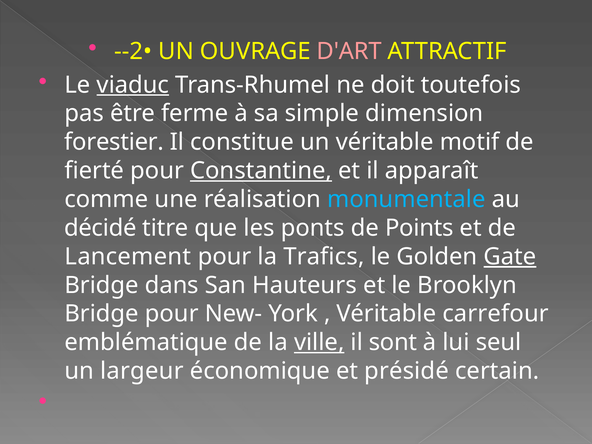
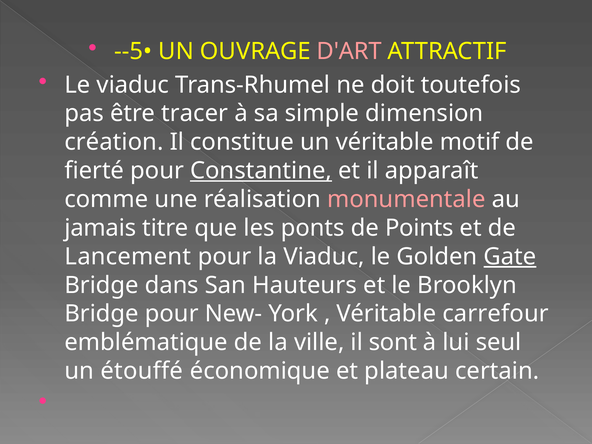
--2•: --2• -> --5• (133, 51)
viaduc underline: present -> none (133, 85)
ferme: ferme -> tracer (195, 113)
forestier: forestier -> création (114, 142)
monumentale colour: light blue -> pink (406, 199)
décidé: décidé -> jamais (100, 228)
la Trafics: Trafics -> Viaduc (324, 257)
ville underline: present -> none (319, 342)
largeur: largeur -> étouffé (142, 371)
présidé: présidé -> plateau (407, 371)
